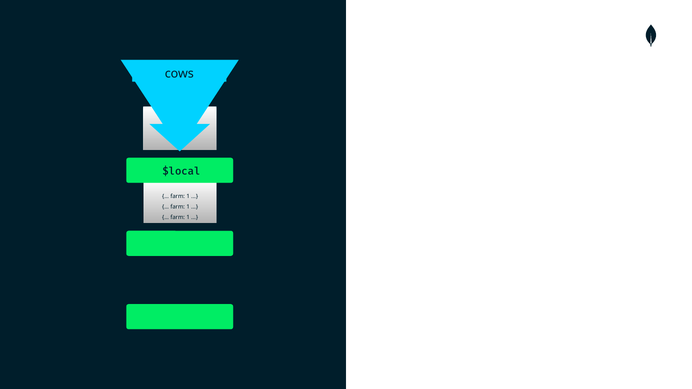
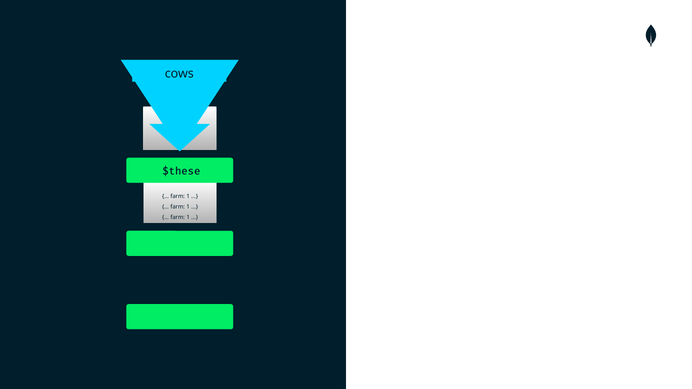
$local: $local -> $these (181, 172)
